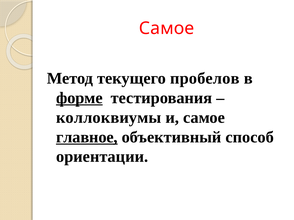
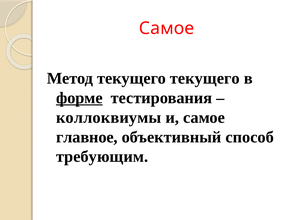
текущего пробелов: пробелов -> текущего (205, 79)
главное underline: present -> none (87, 137)
ориентации: ориентации -> требующим (102, 157)
